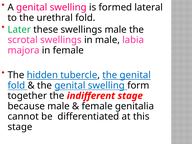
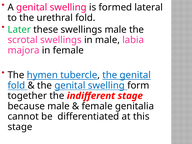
hidden: hidden -> hymen (42, 75)
